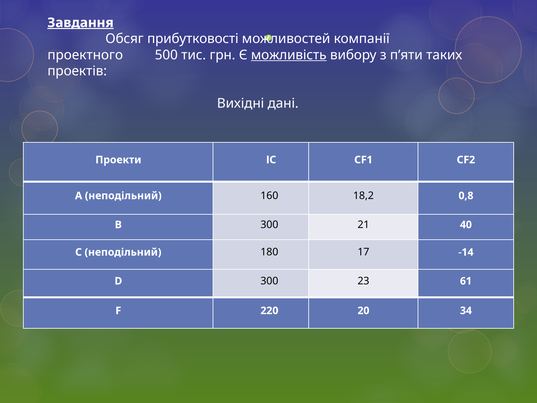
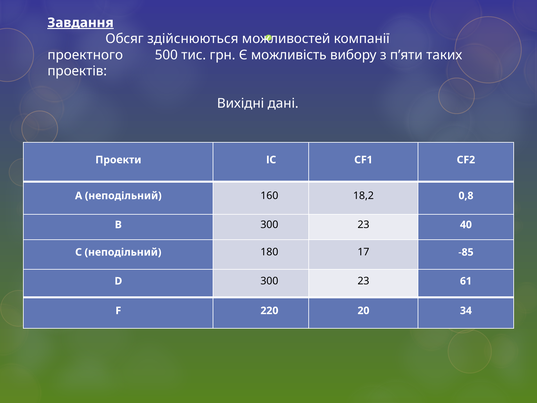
прибутковості: прибутковості -> здійснюються (193, 39)
можливість underline: present -> none (289, 55)
В 300 21: 21 -> 23 (363, 225)
-14: -14 -> -85 (466, 252)
